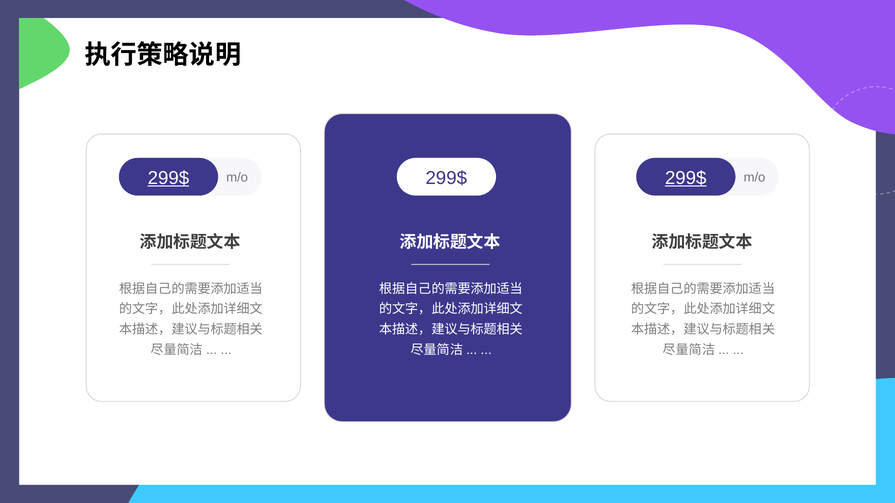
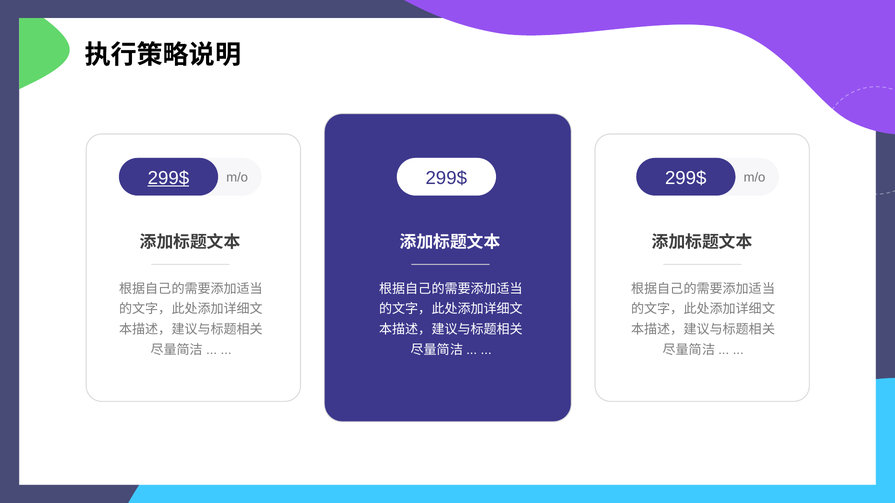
299$ underline: present -> none (686, 178)
